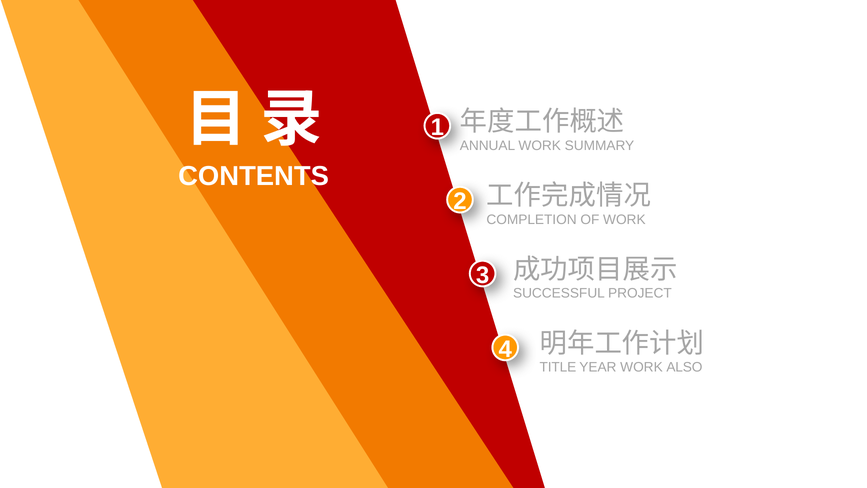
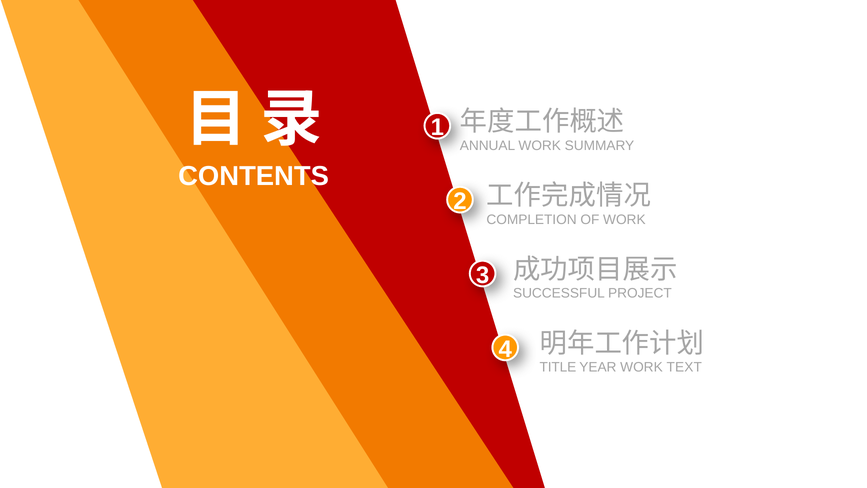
ALSO: ALSO -> TEXT (684, 367)
